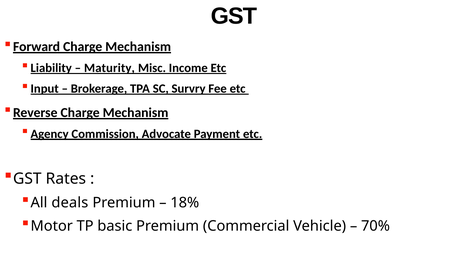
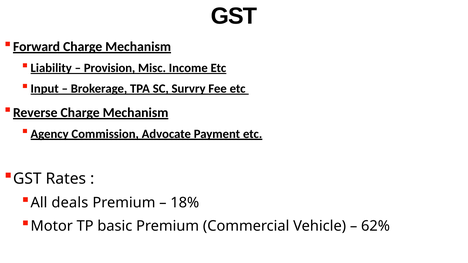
Maturity: Maturity -> Provision (110, 68)
70%: 70% -> 62% (375, 226)
